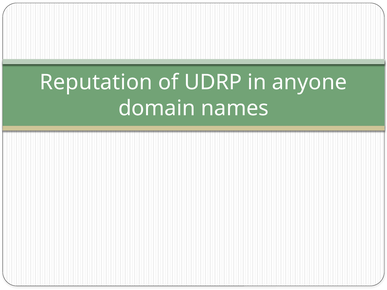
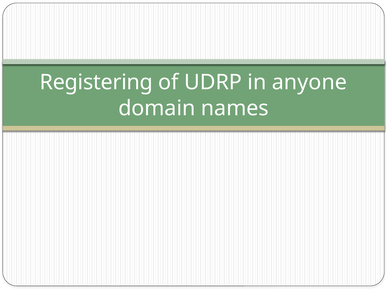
Reputation: Reputation -> Registering (96, 82)
